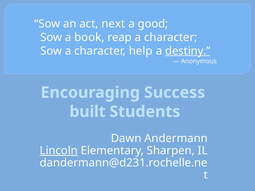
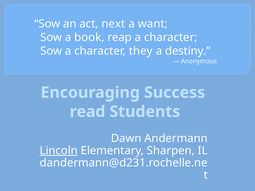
good: good -> want (153, 24)
help: help -> they (141, 51)
destiny underline: present -> none (188, 51)
built: built -> read (88, 112)
